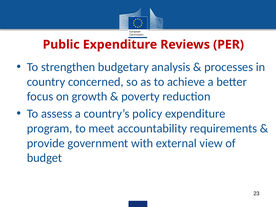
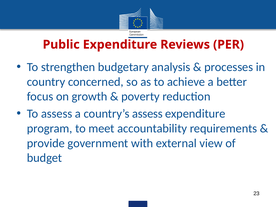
country’s policy: policy -> assess (147, 114)
